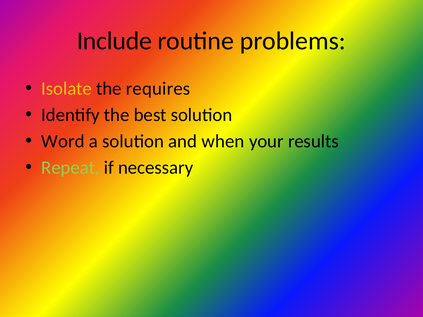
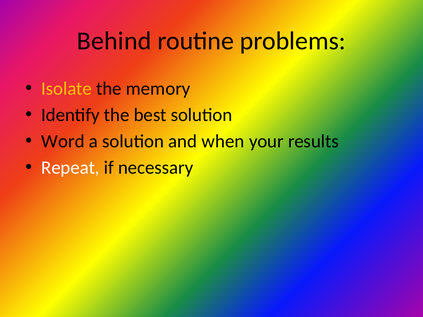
Include: Include -> Behind (114, 41)
requires: requires -> memory (158, 89)
Repeat colour: light green -> white (70, 168)
